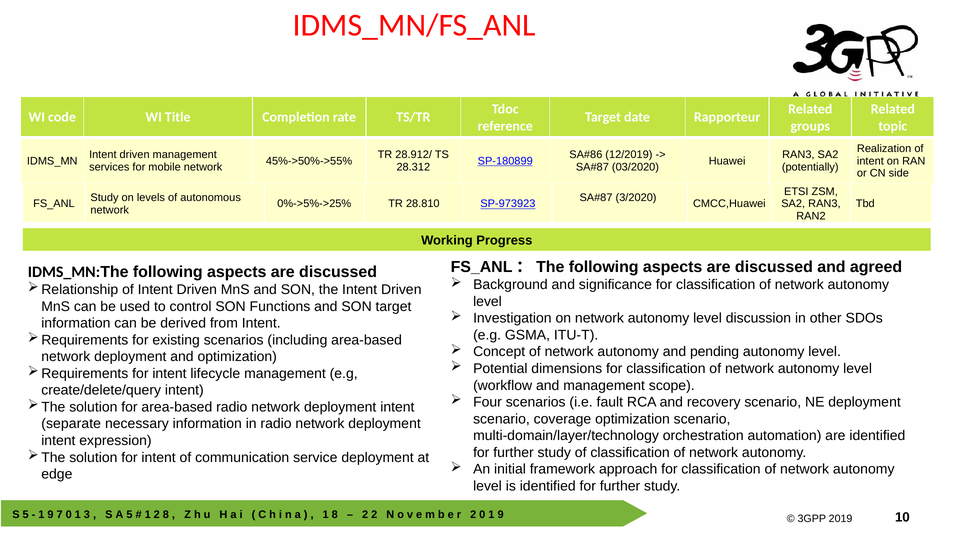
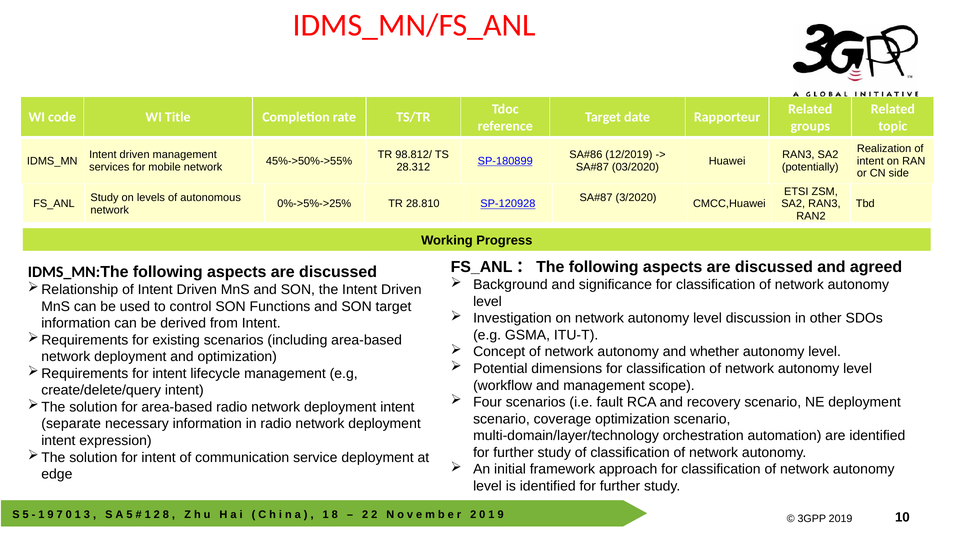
28.912/: 28.912/ -> 98.812/ (414, 155)
SP-973923: SP-973923 -> SP-120928 (508, 204)
pending: pending -> whether (715, 352)
